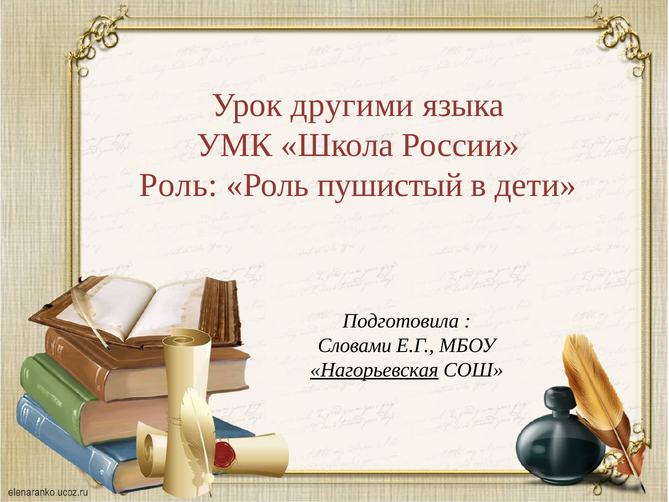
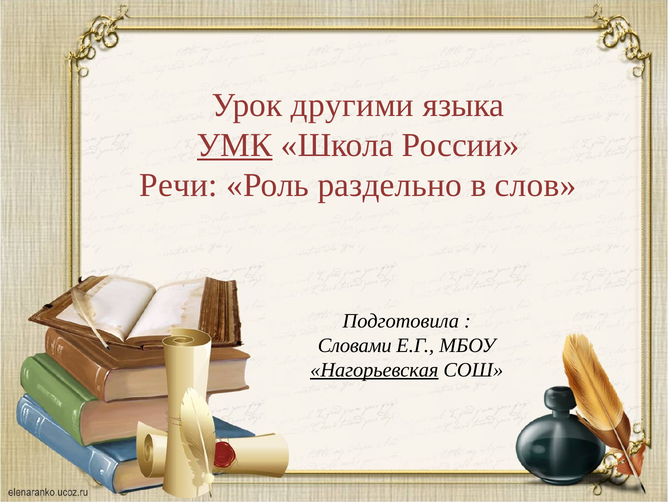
УМК underline: none -> present (235, 145)
Роль: Роль -> Речи (178, 185)
пушистый: пушистый -> раздельно (390, 185)
дети: дети -> слов (536, 185)
